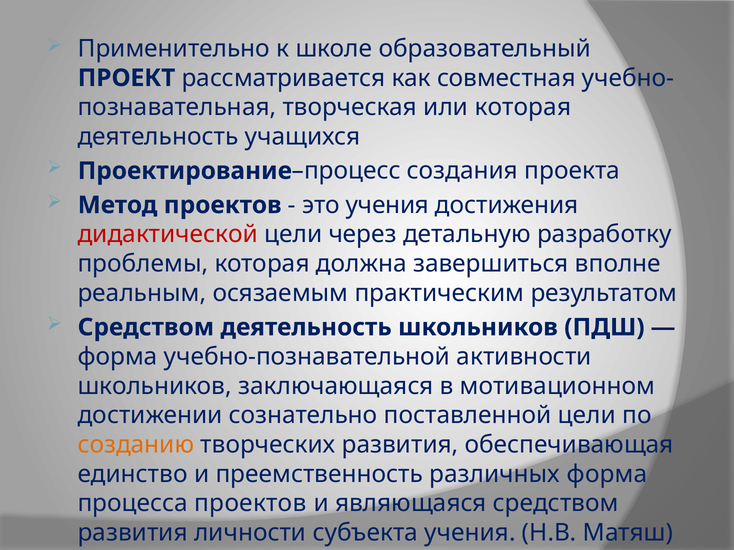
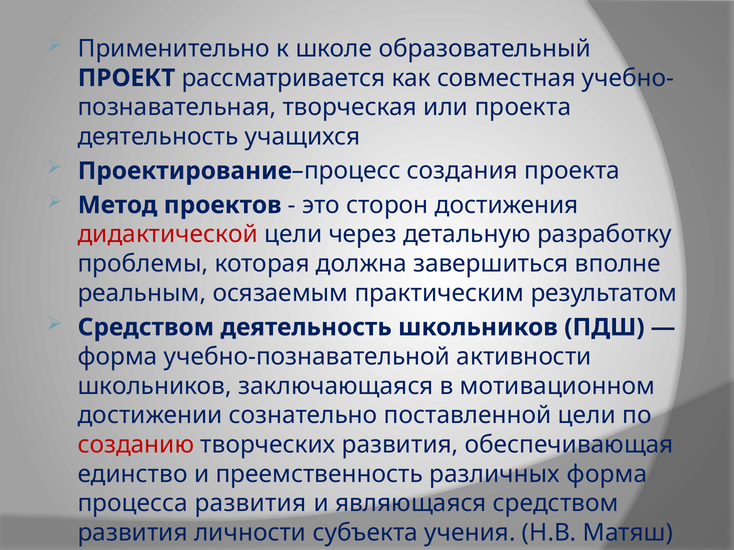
или которая: которая -> проекта (523, 107)
это учения: учения -> сторон (387, 205)
созданию colour: orange -> red (136, 445)
процесса проектов: проектов -> развития (251, 504)
